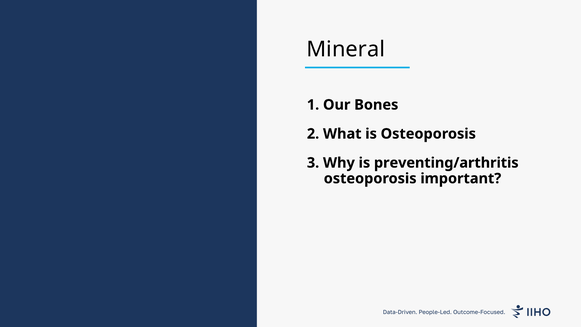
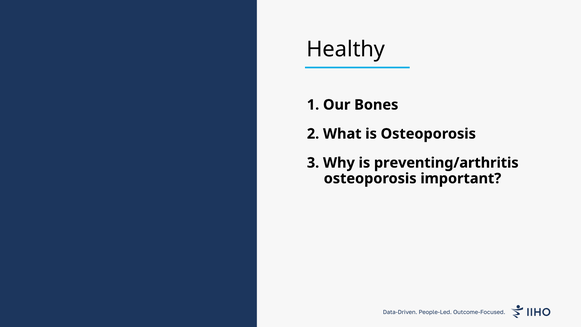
Mineral: Mineral -> Healthy (346, 49)
